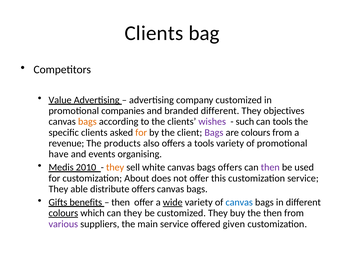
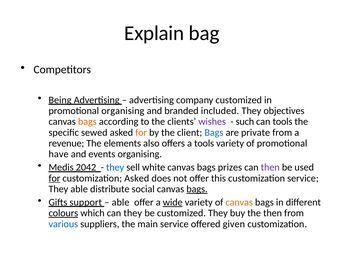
Clients: Clients -> Explain (154, 33)
Value: Value -> Being (60, 100)
promotional companies: companies -> organising (123, 111)
branded different: different -> included (220, 111)
specific clients: clients -> sewed (94, 132)
Bags colour: purple -> blue (214, 132)
are colours: colours -> private (256, 132)
products: products -> elements (122, 143)
2010: 2010 -> 2042 (86, 167)
they colour: orange -> blue (115, 167)
bags offers: offers -> prizes (230, 167)
for underline: none -> present (54, 178)
customization About: About -> Asked (137, 178)
distribute offers: offers -> social (143, 189)
bags underline: none -> present (197, 189)
benefits: benefits -> support (86, 202)
then: then -> able (121, 202)
canvas colour: blue -> orange (239, 202)
various colour: purple -> blue (63, 224)
